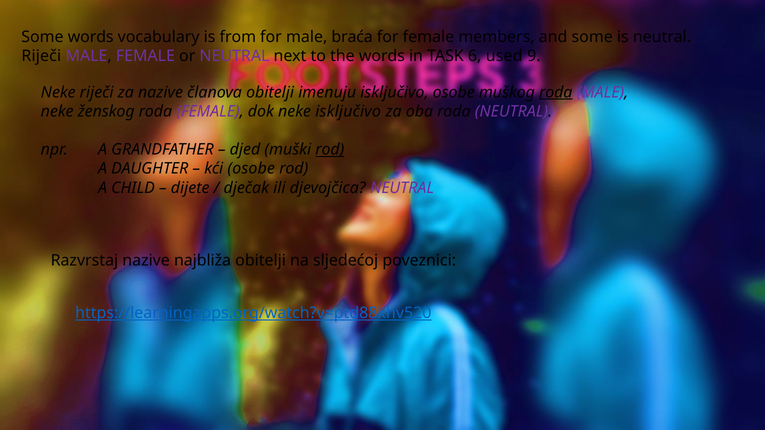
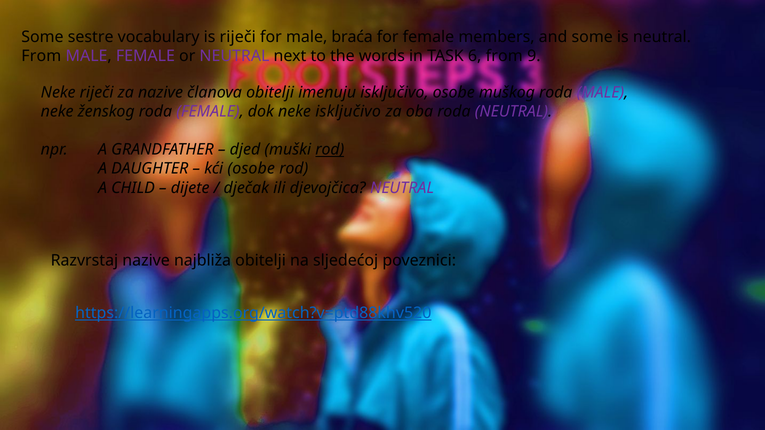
Some words: words -> sestre (91, 37)
is from: from -> riječi (238, 37)
Riječi: Riječi -> From (41, 56)
6 used: used -> from (504, 56)
roda underline: present -> none (556, 92)
